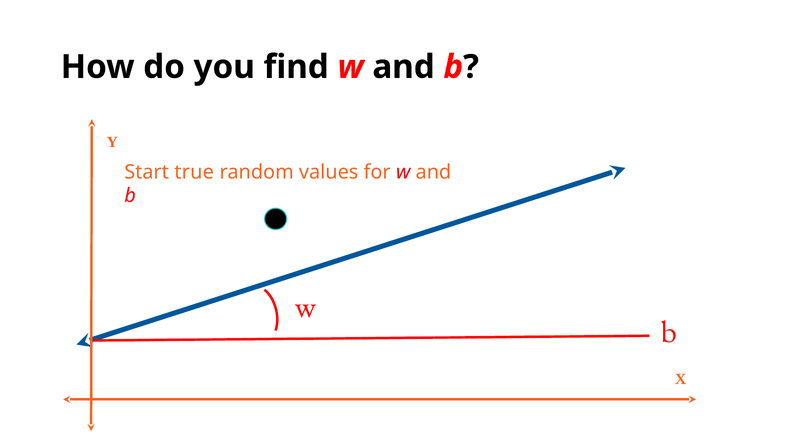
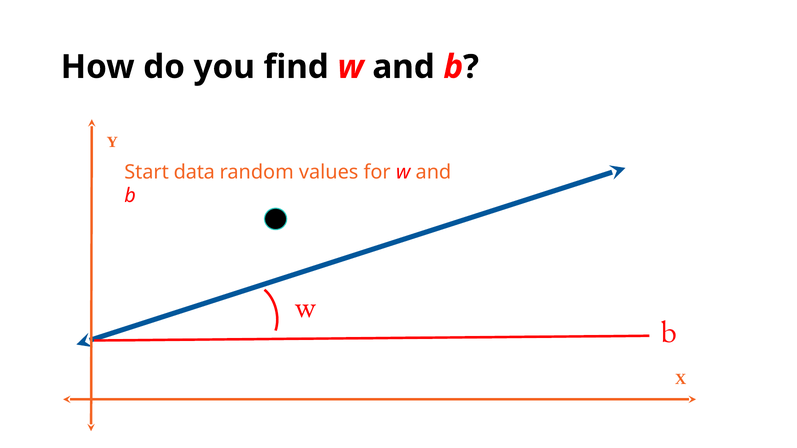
true: true -> data (194, 172)
